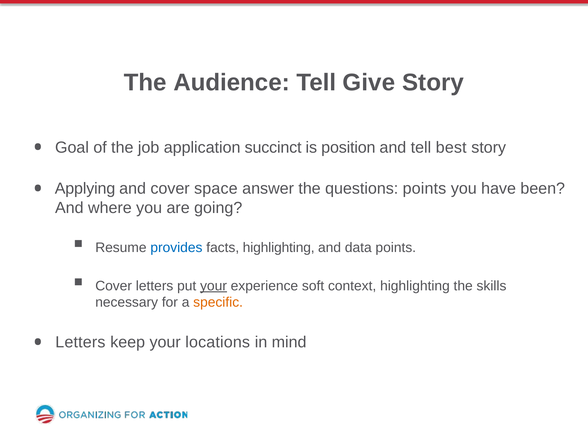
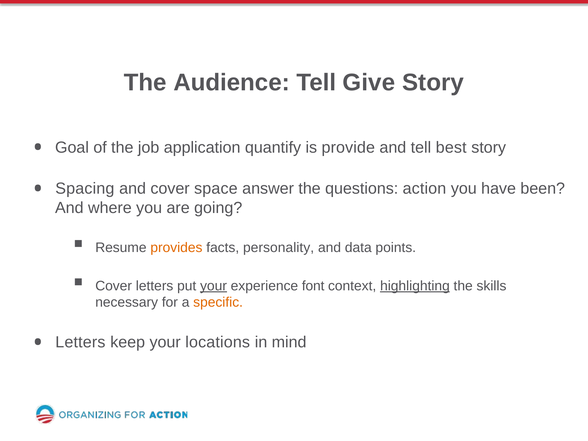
succinct: succinct -> quantify (273, 147)
position: position -> provide (348, 147)
Applying: Applying -> Spacing (85, 189)
questions points: points -> action (424, 189)
provides colour: blue -> orange (176, 247)
facts highlighting: highlighting -> personality (279, 247)
soft: soft -> font (313, 286)
highlighting underline: none -> present (415, 286)
